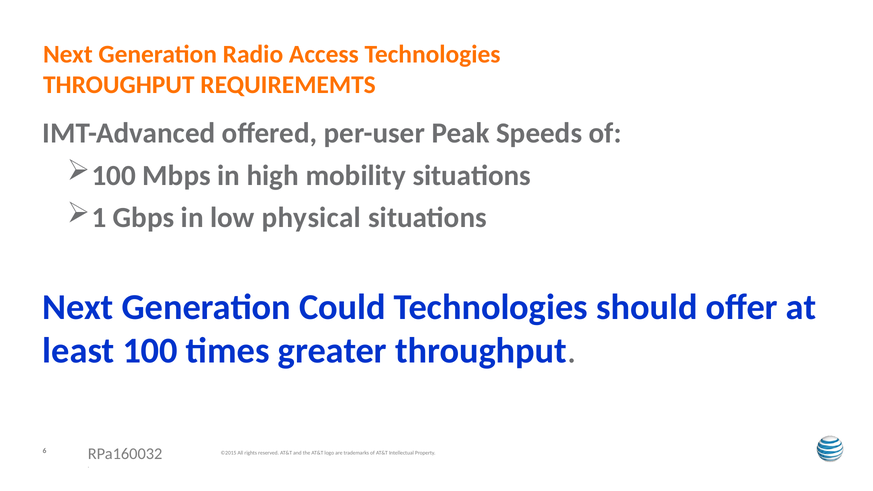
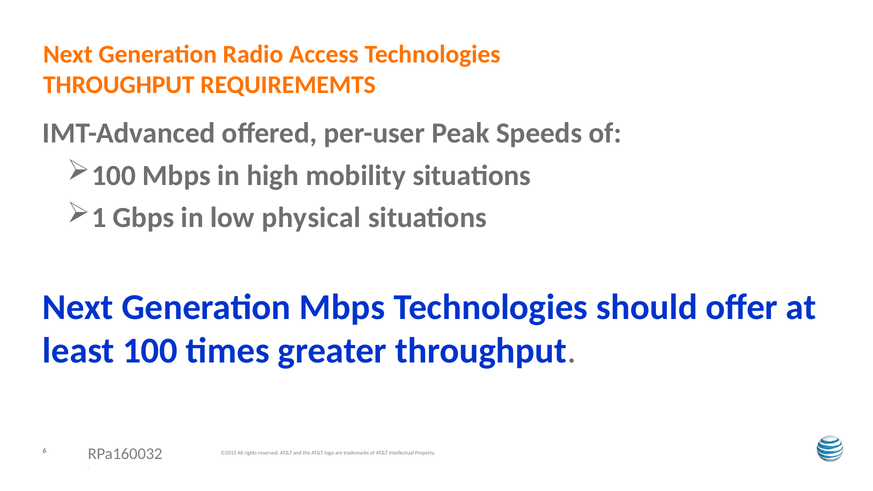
Generation Could: Could -> Mbps (342, 307)
